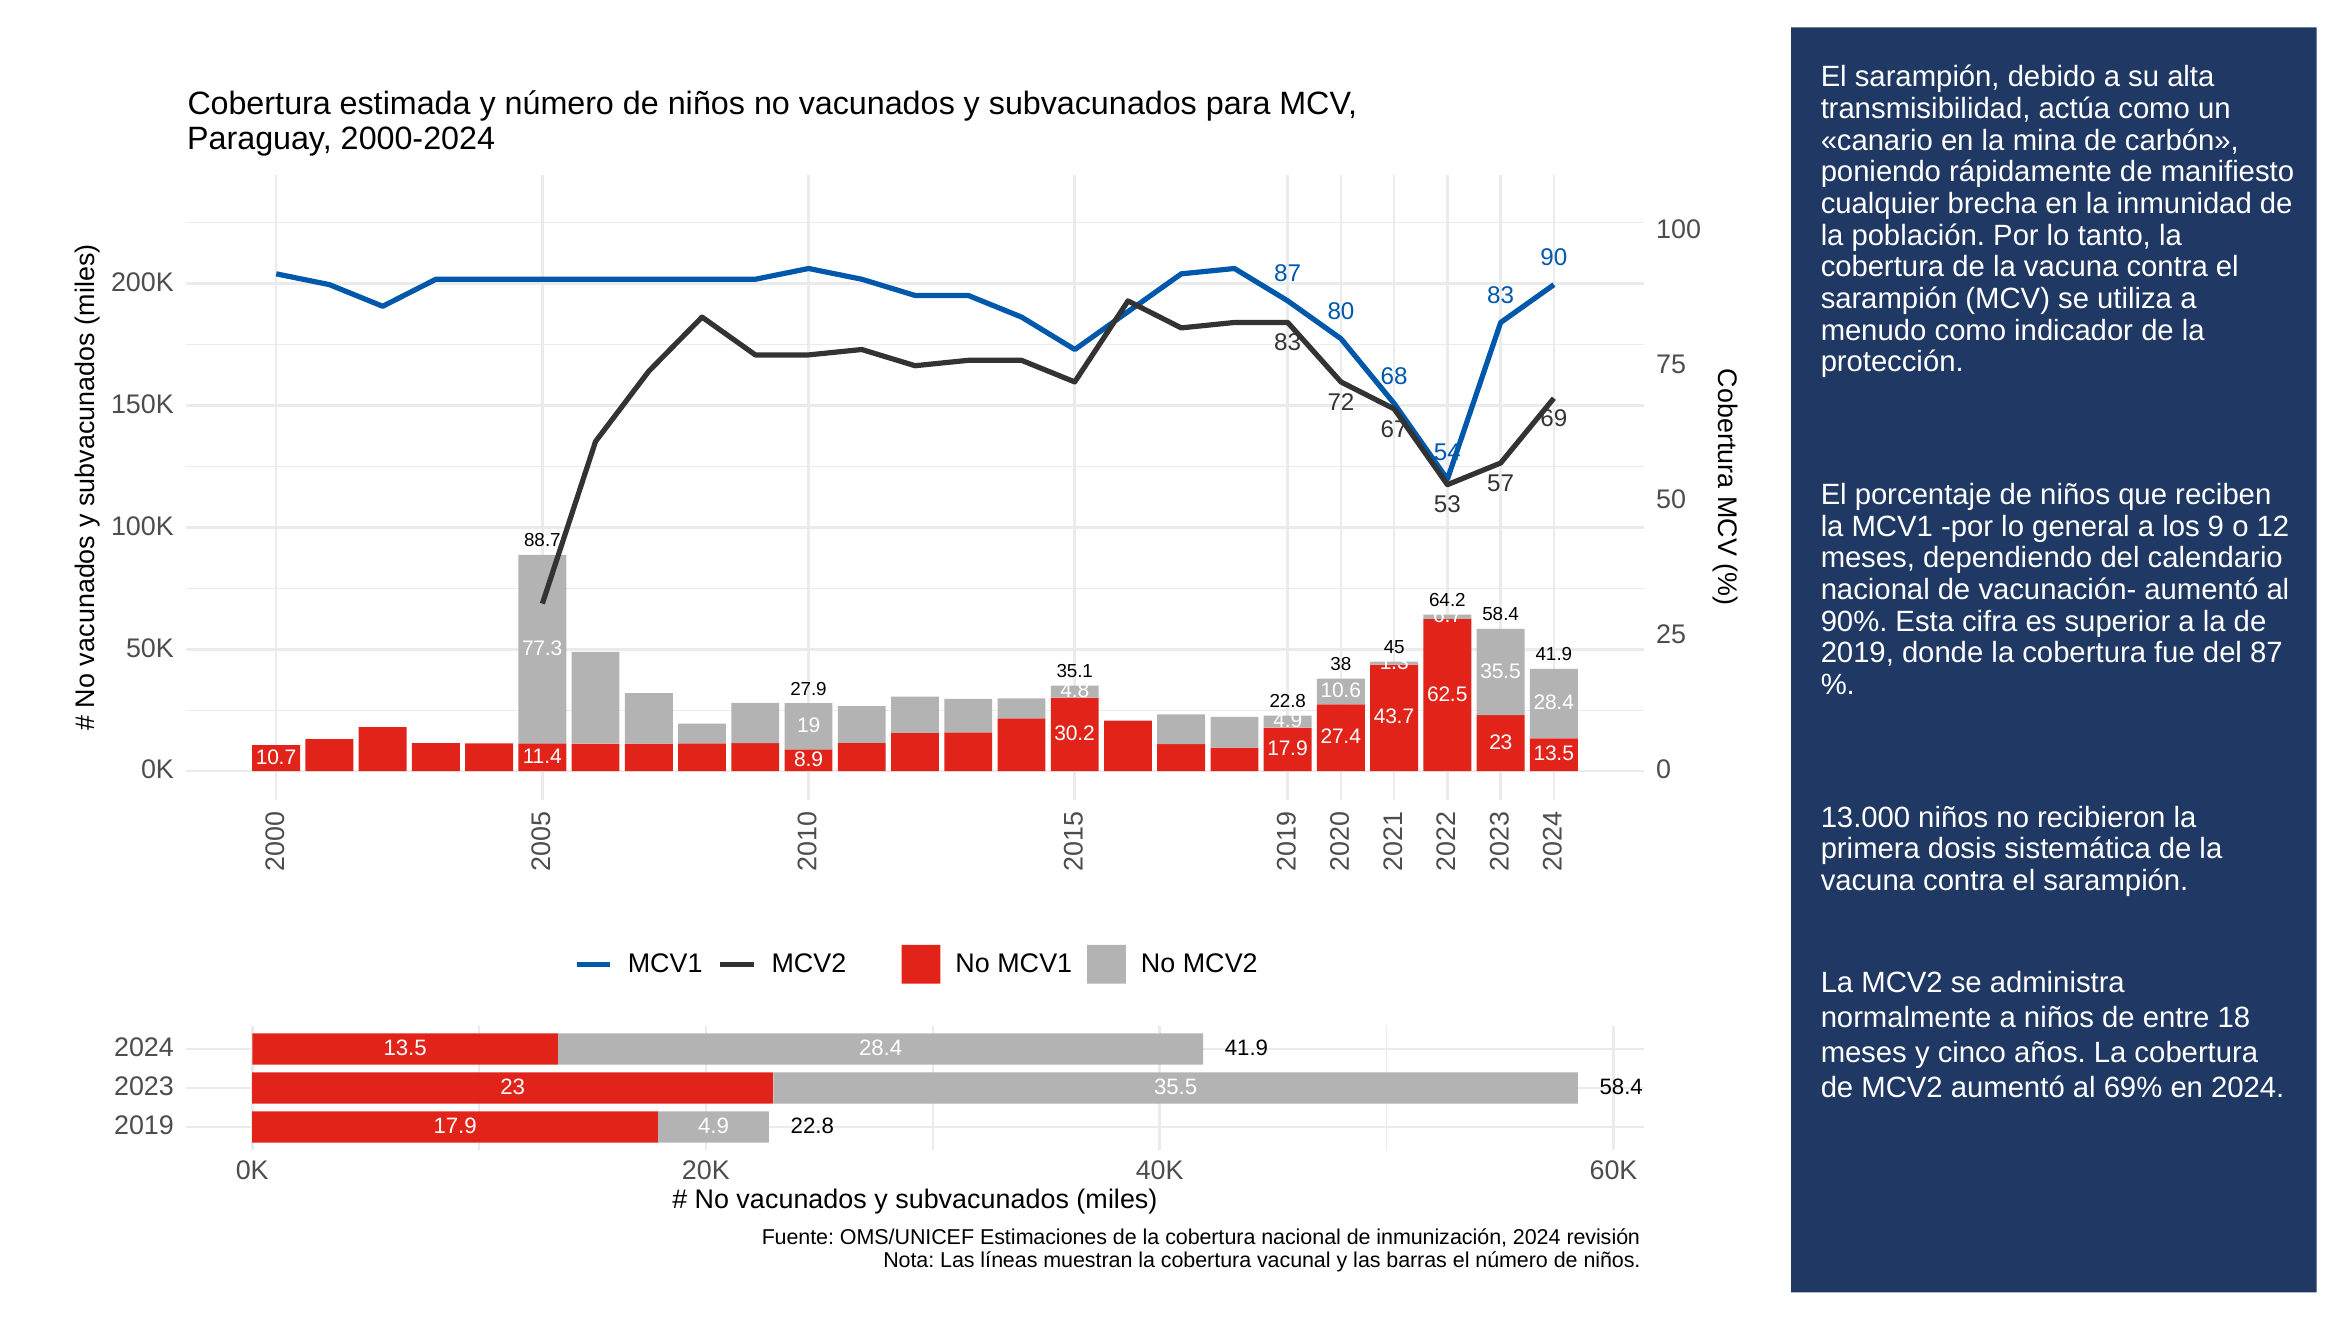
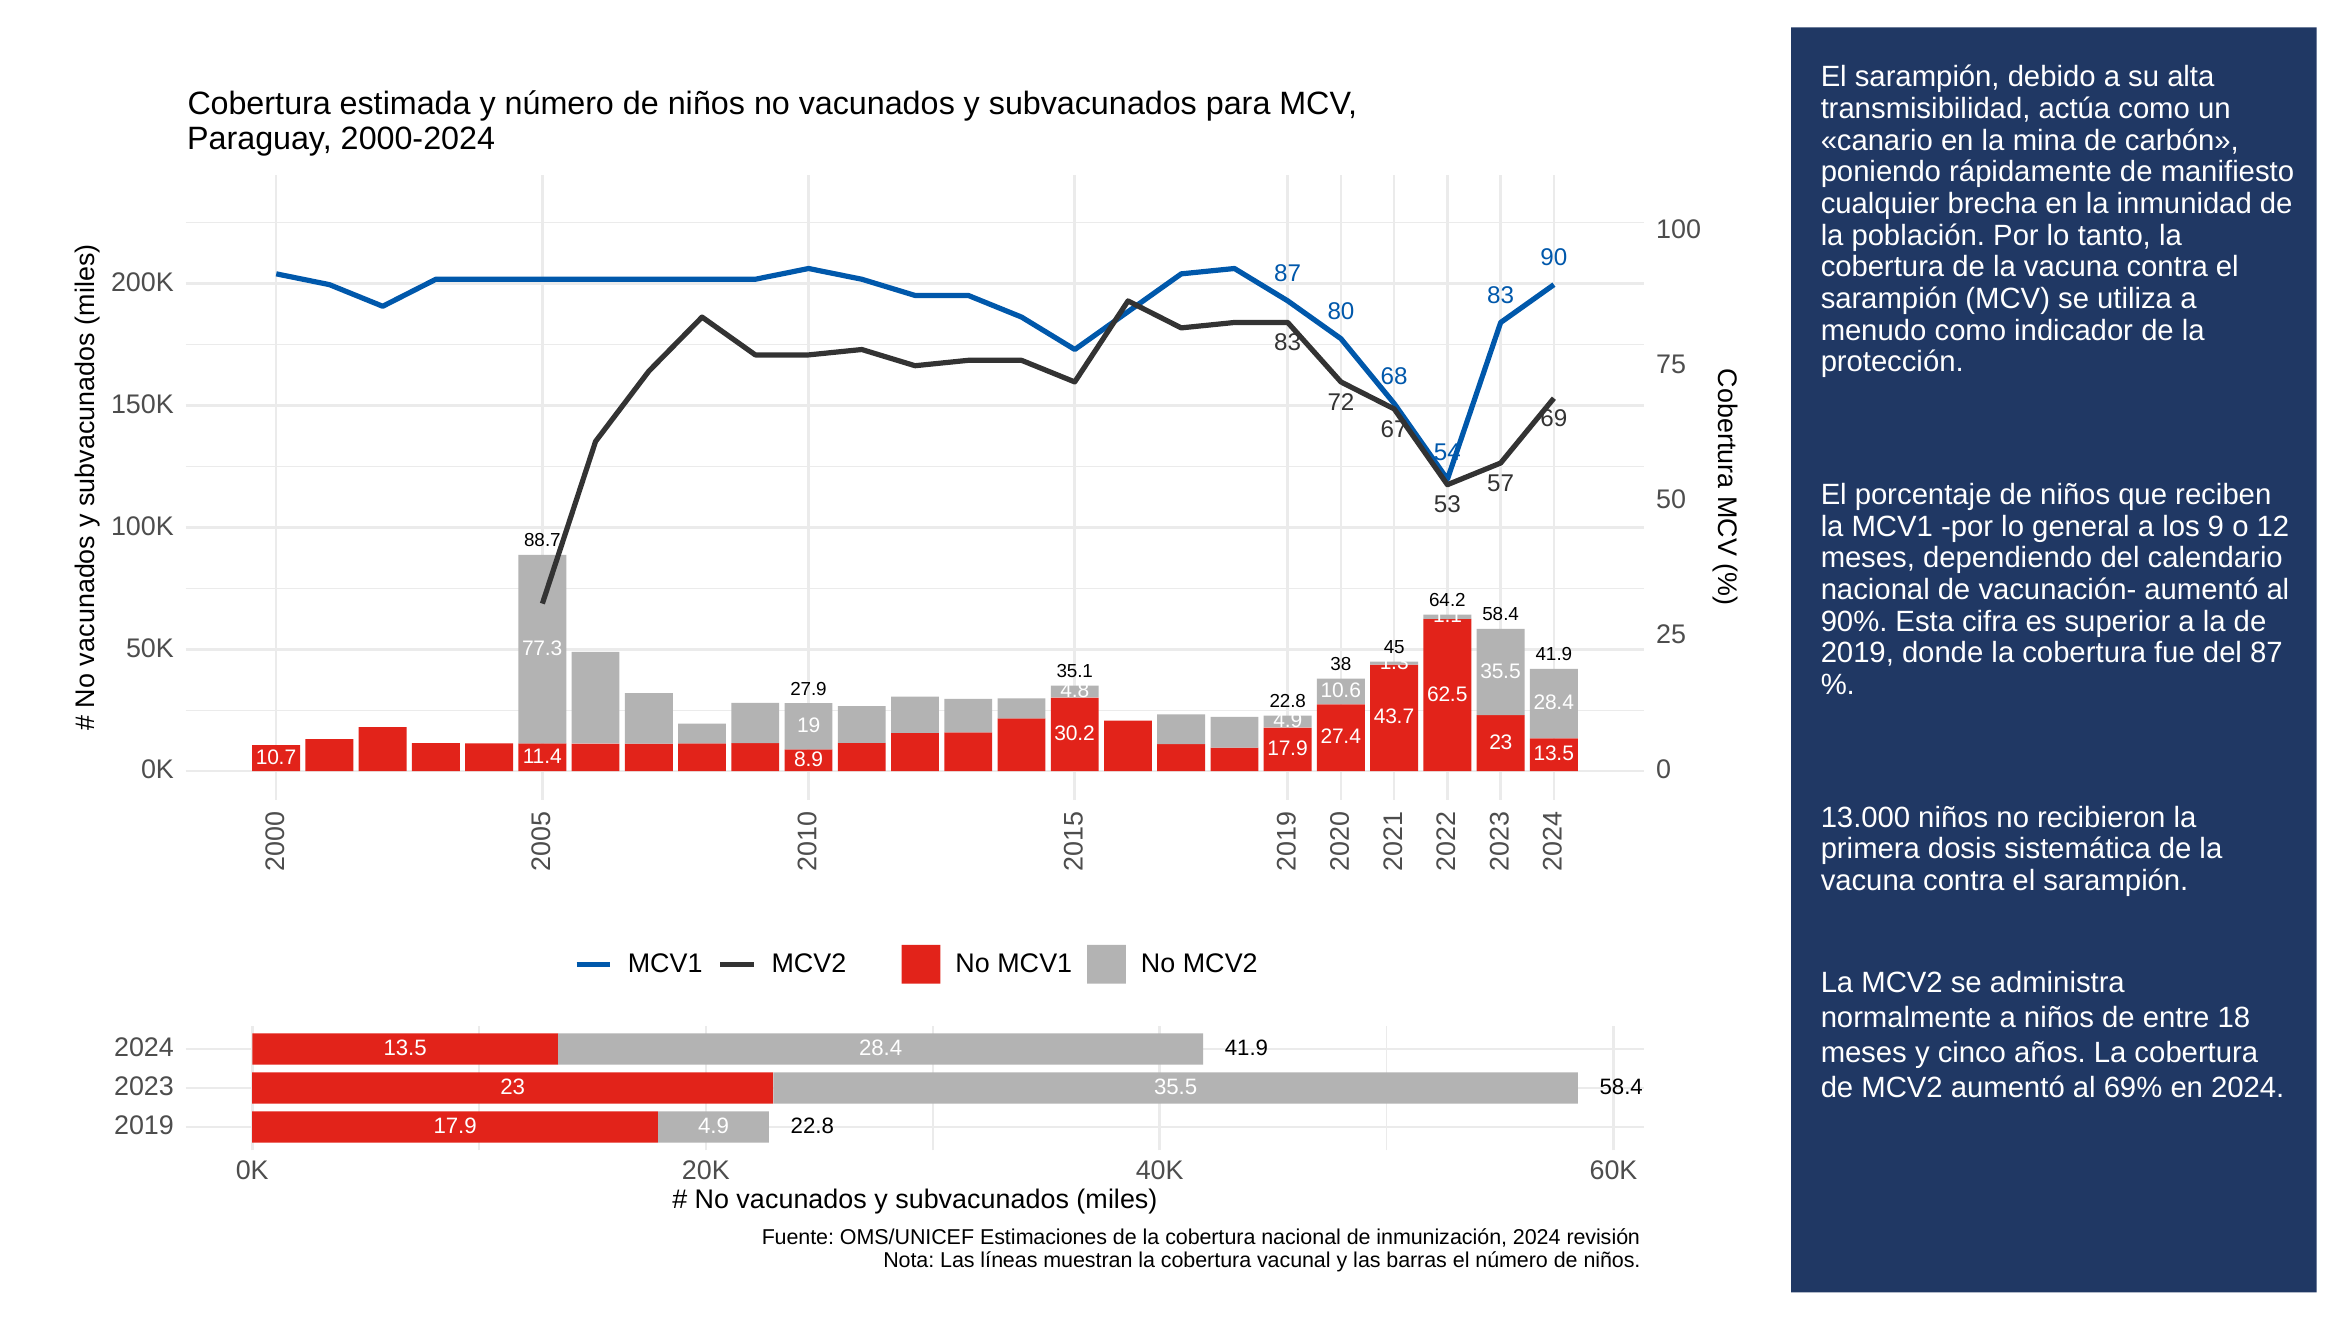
6.7: 6.7 -> 1.1 (1448, 616)
